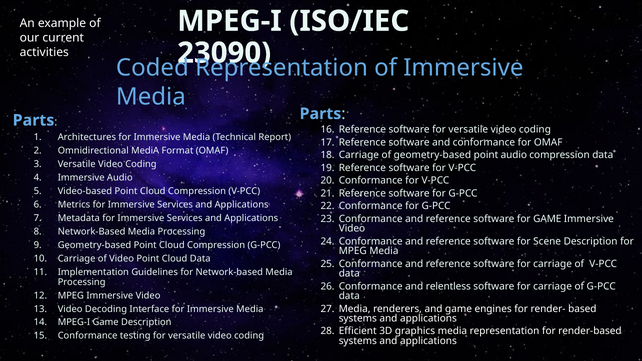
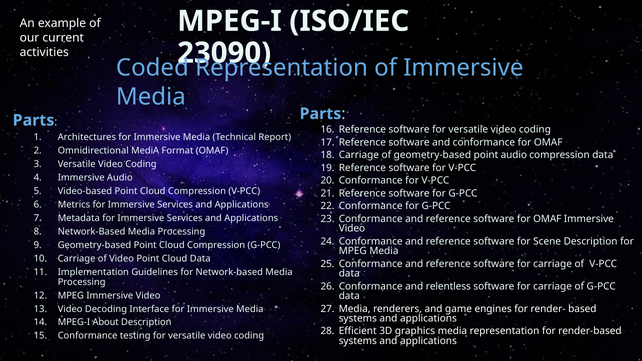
software for GAME: GAME -> OMAF (547, 219)
MPEG-I Game: Game -> About (106, 323)
